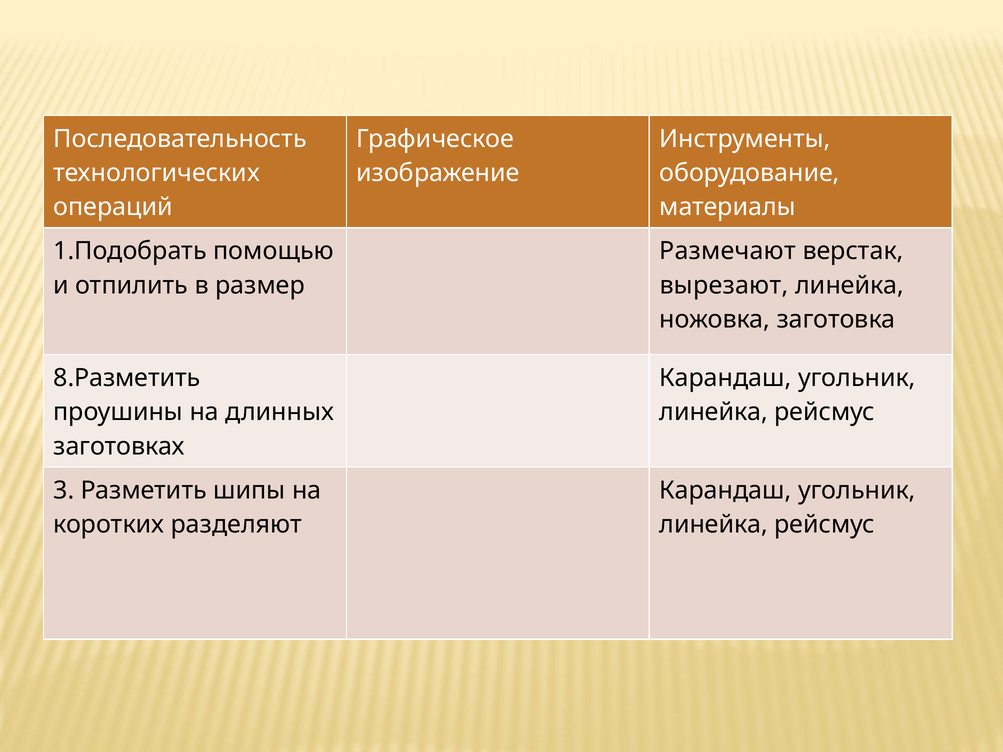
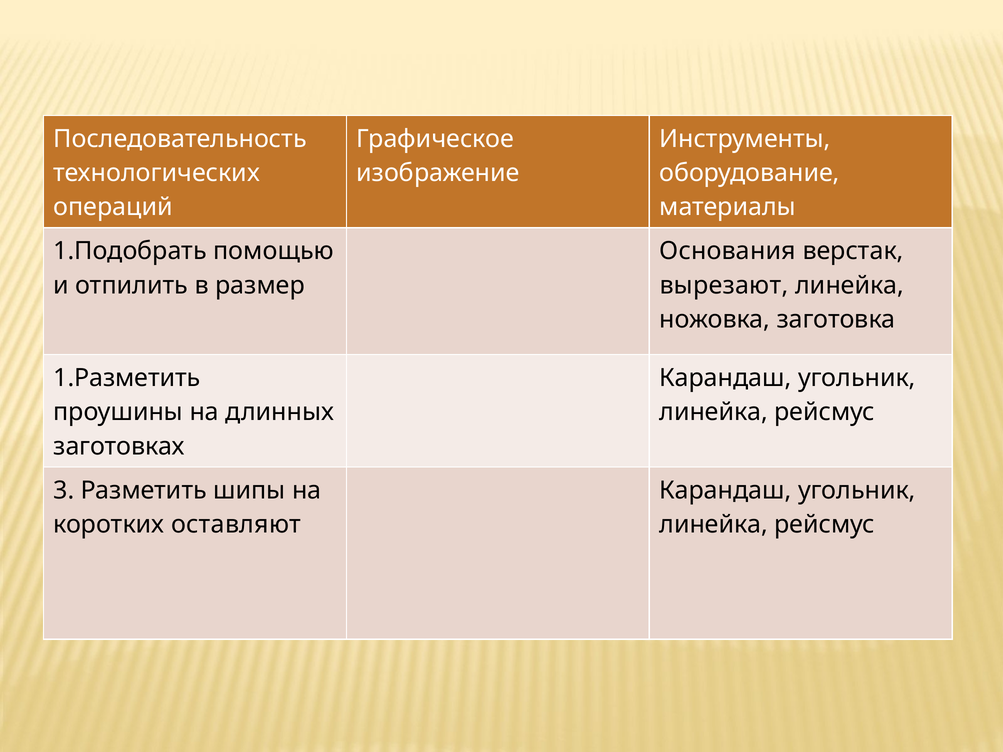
Размечают: Размечают -> Основания (728, 251)
8.Разметить: 8.Разметить -> 1.Разметить (127, 378)
разделяют: разделяют -> оставляют (236, 525)
